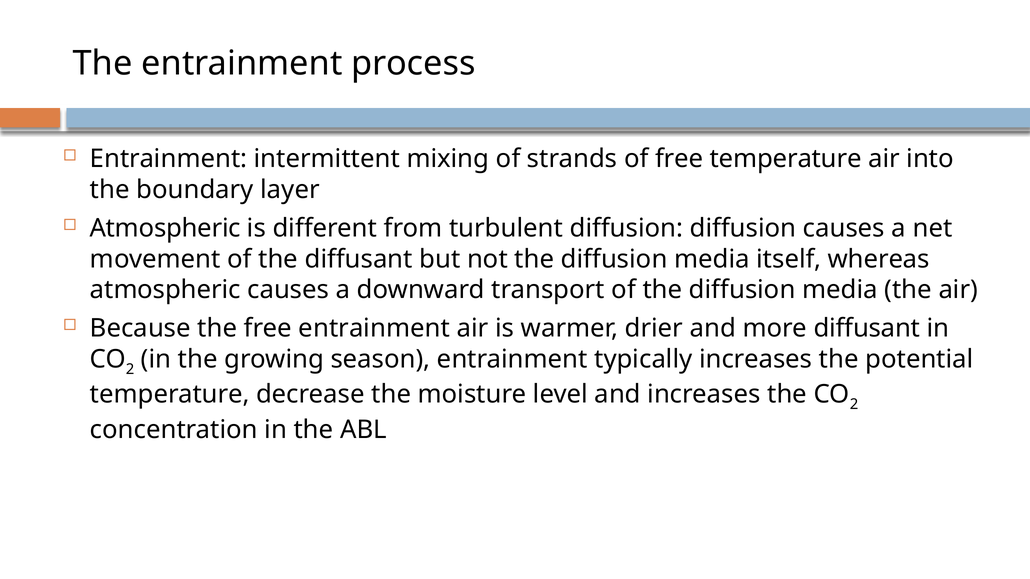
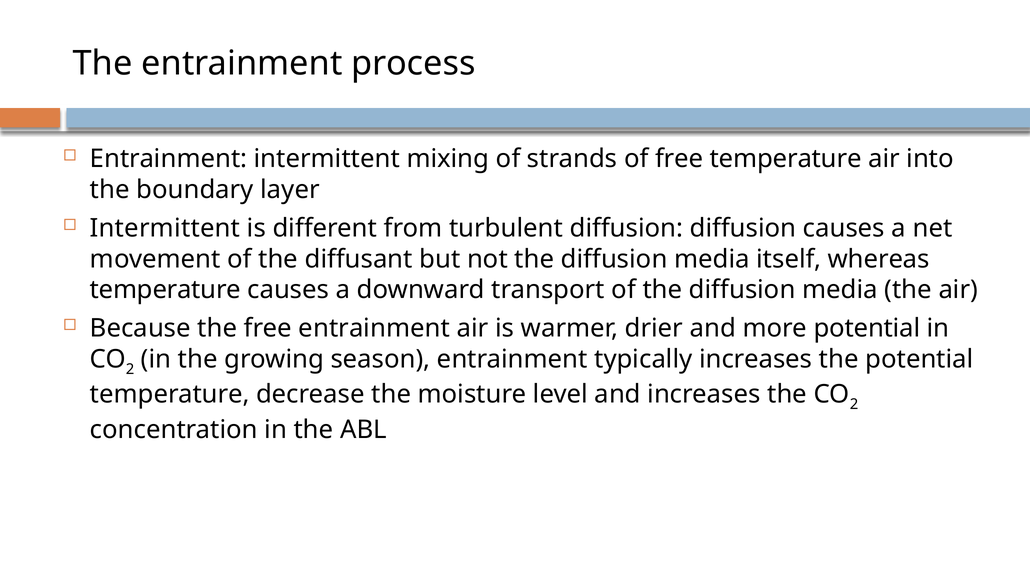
Atmospheric: Atmospheric -> Intermittent (165, 228)
atmospheric: atmospheric -> temperature (165, 290)
more diffusant: diffusant -> potential (867, 329)
